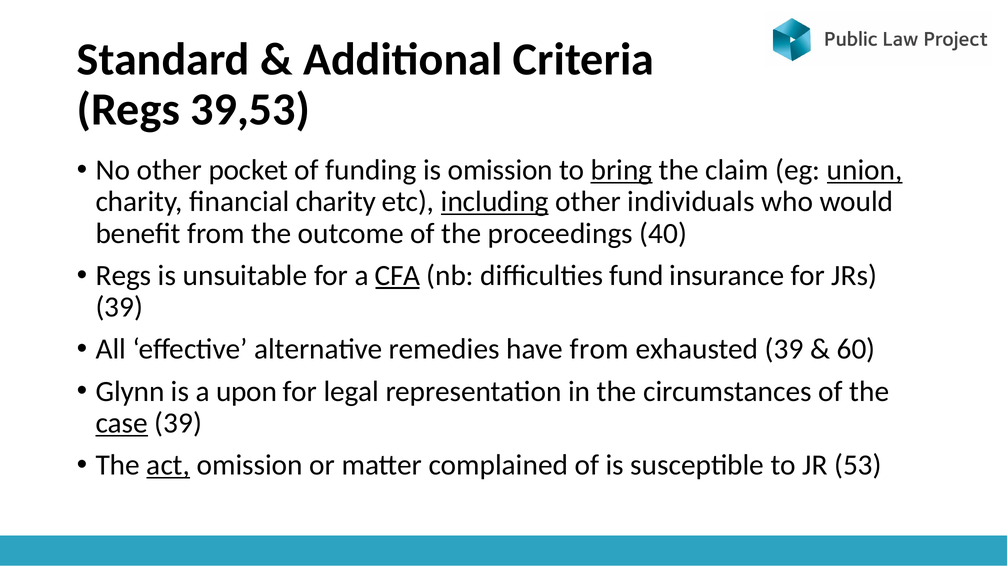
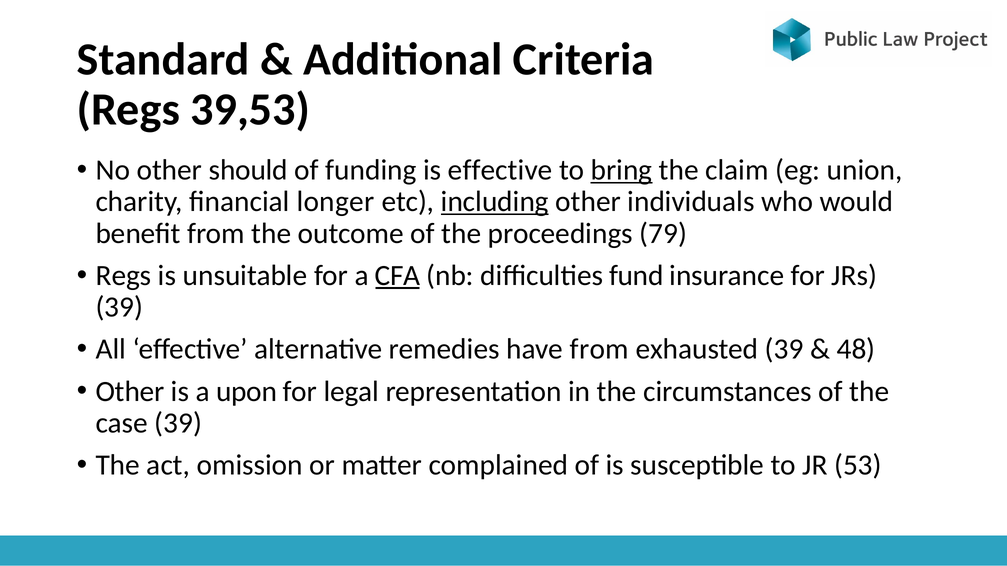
pocket: pocket -> should (248, 170)
is omission: omission -> effective (500, 170)
union underline: present -> none (865, 170)
financial charity: charity -> longer (335, 202)
40: 40 -> 79 (663, 234)
60: 60 -> 48 (856, 350)
Glynn: Glynn -> Other (130, 392)
case underline: present -> none (122, 423)
act underline: present -> none (168, 466)
